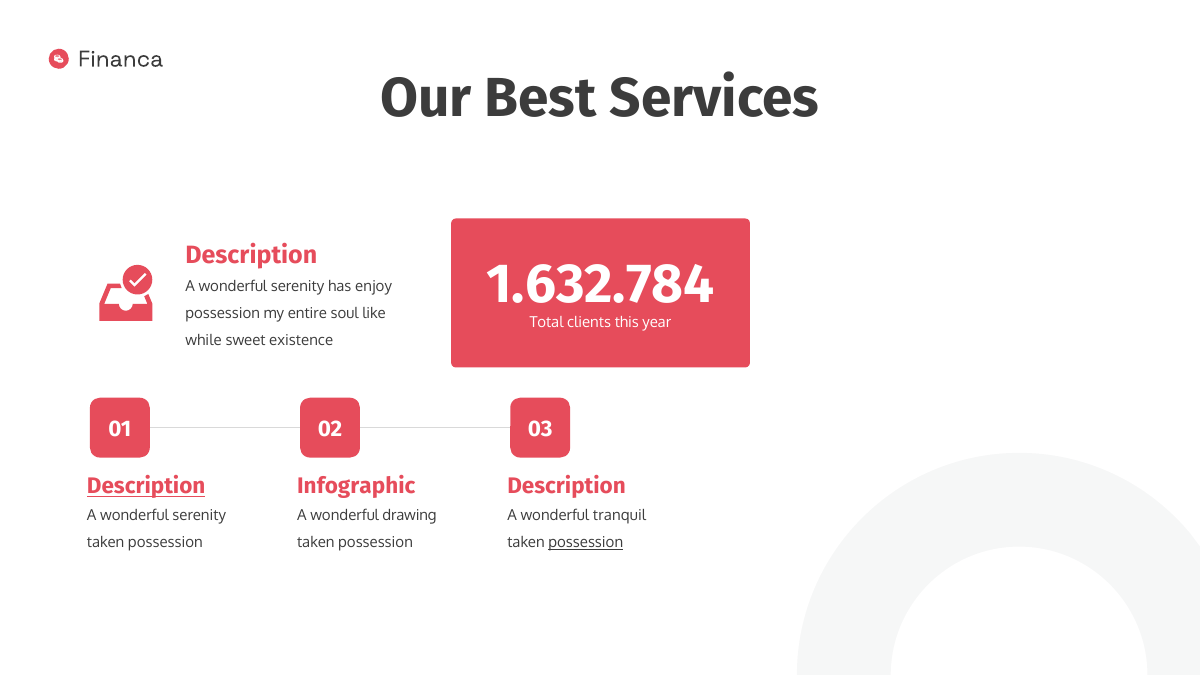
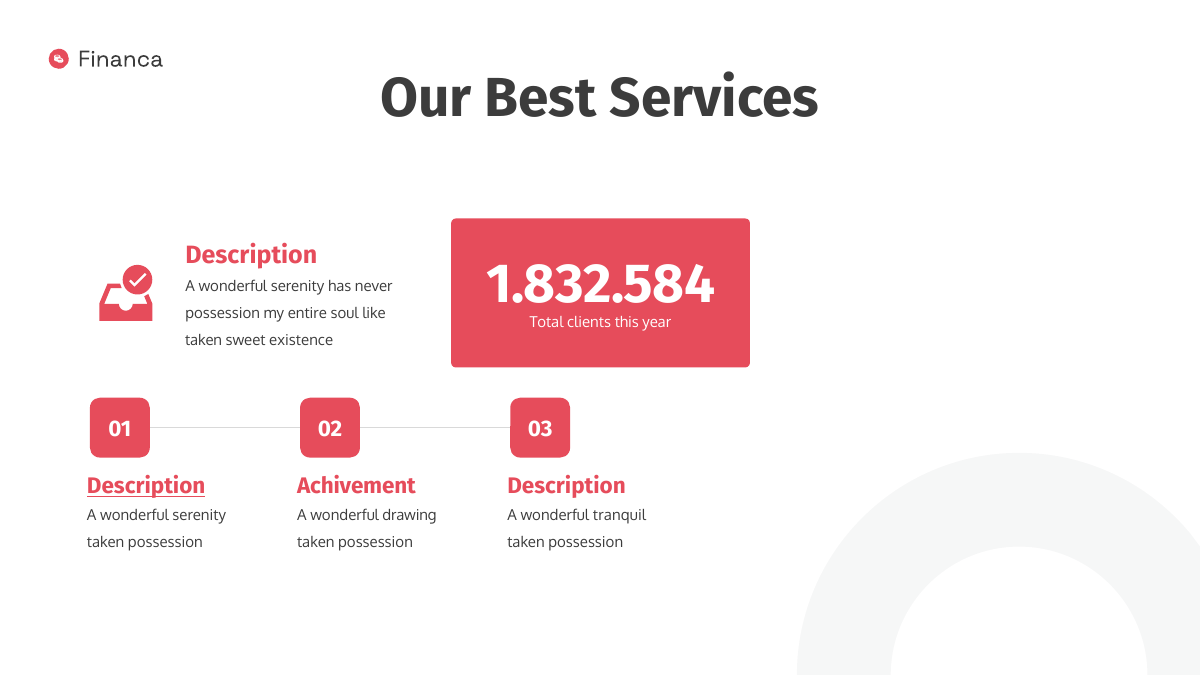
1.632.784: 1.632.784 -> 1.832.584 (601, 285)
enjoy: enjoy -> never (374, 286)
while: while -> taken (204, 340)
Infographic: Infographic -> Achivement (356, 487)
possession underline: present -> none (586, 543)
